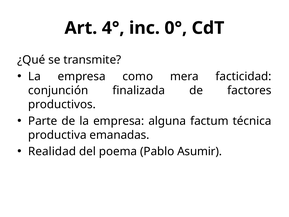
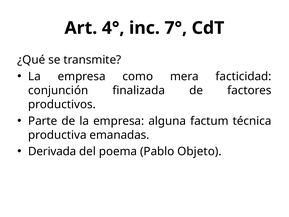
0°: 0° -> 7° (176, 28)
Realidad: Realidad -> Derivada (52, 151)
Asumir: Asumir -> Objeto (200, 151)
